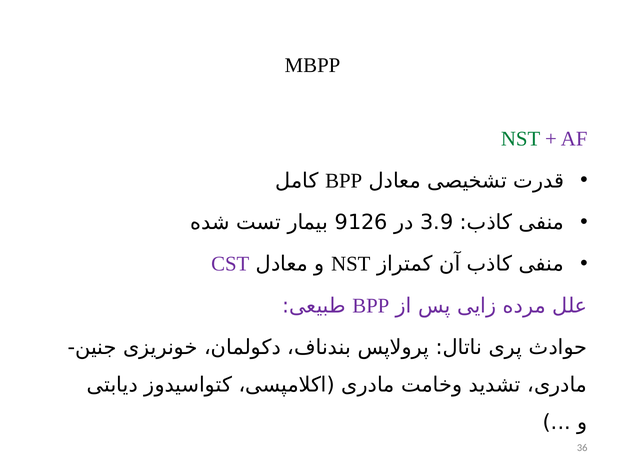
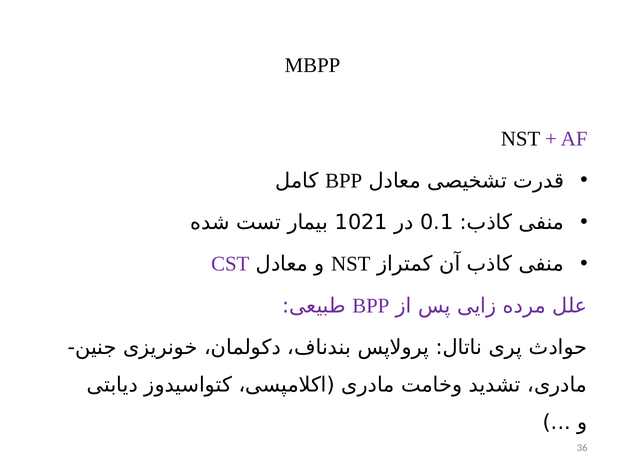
NST colour: green -> black (521, 139)
9126: 9126 -> 1021 (361, 222)
3.9: 3.9 -> 0.1 (437, 222)
